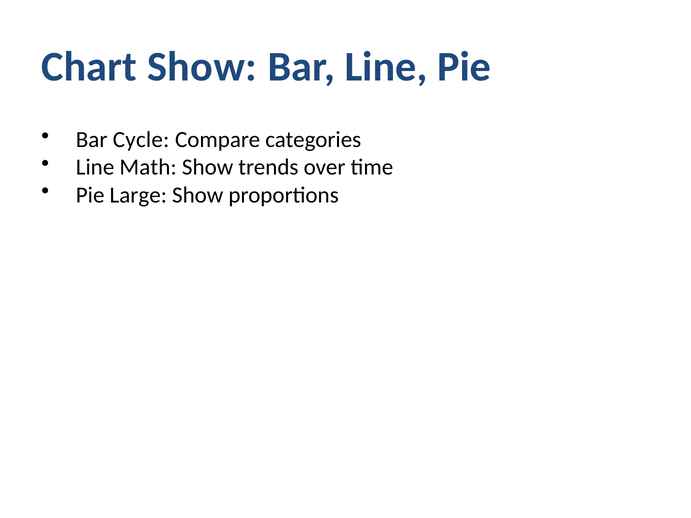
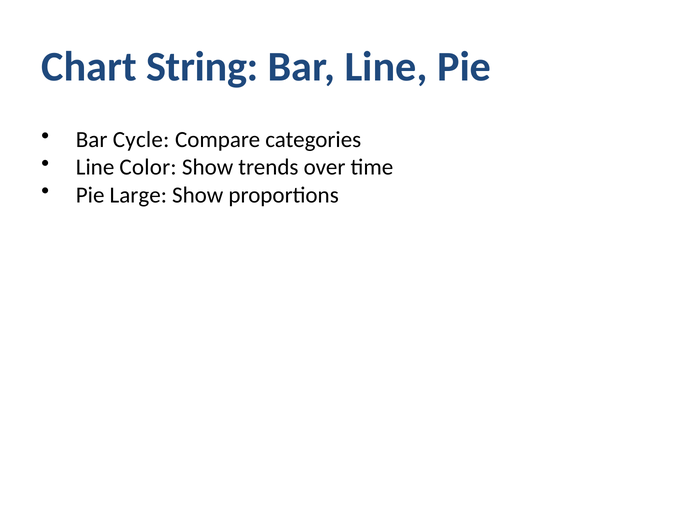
Chart Show: Show -> String (202, 67)
Math: Math -> Color (148, 167)
